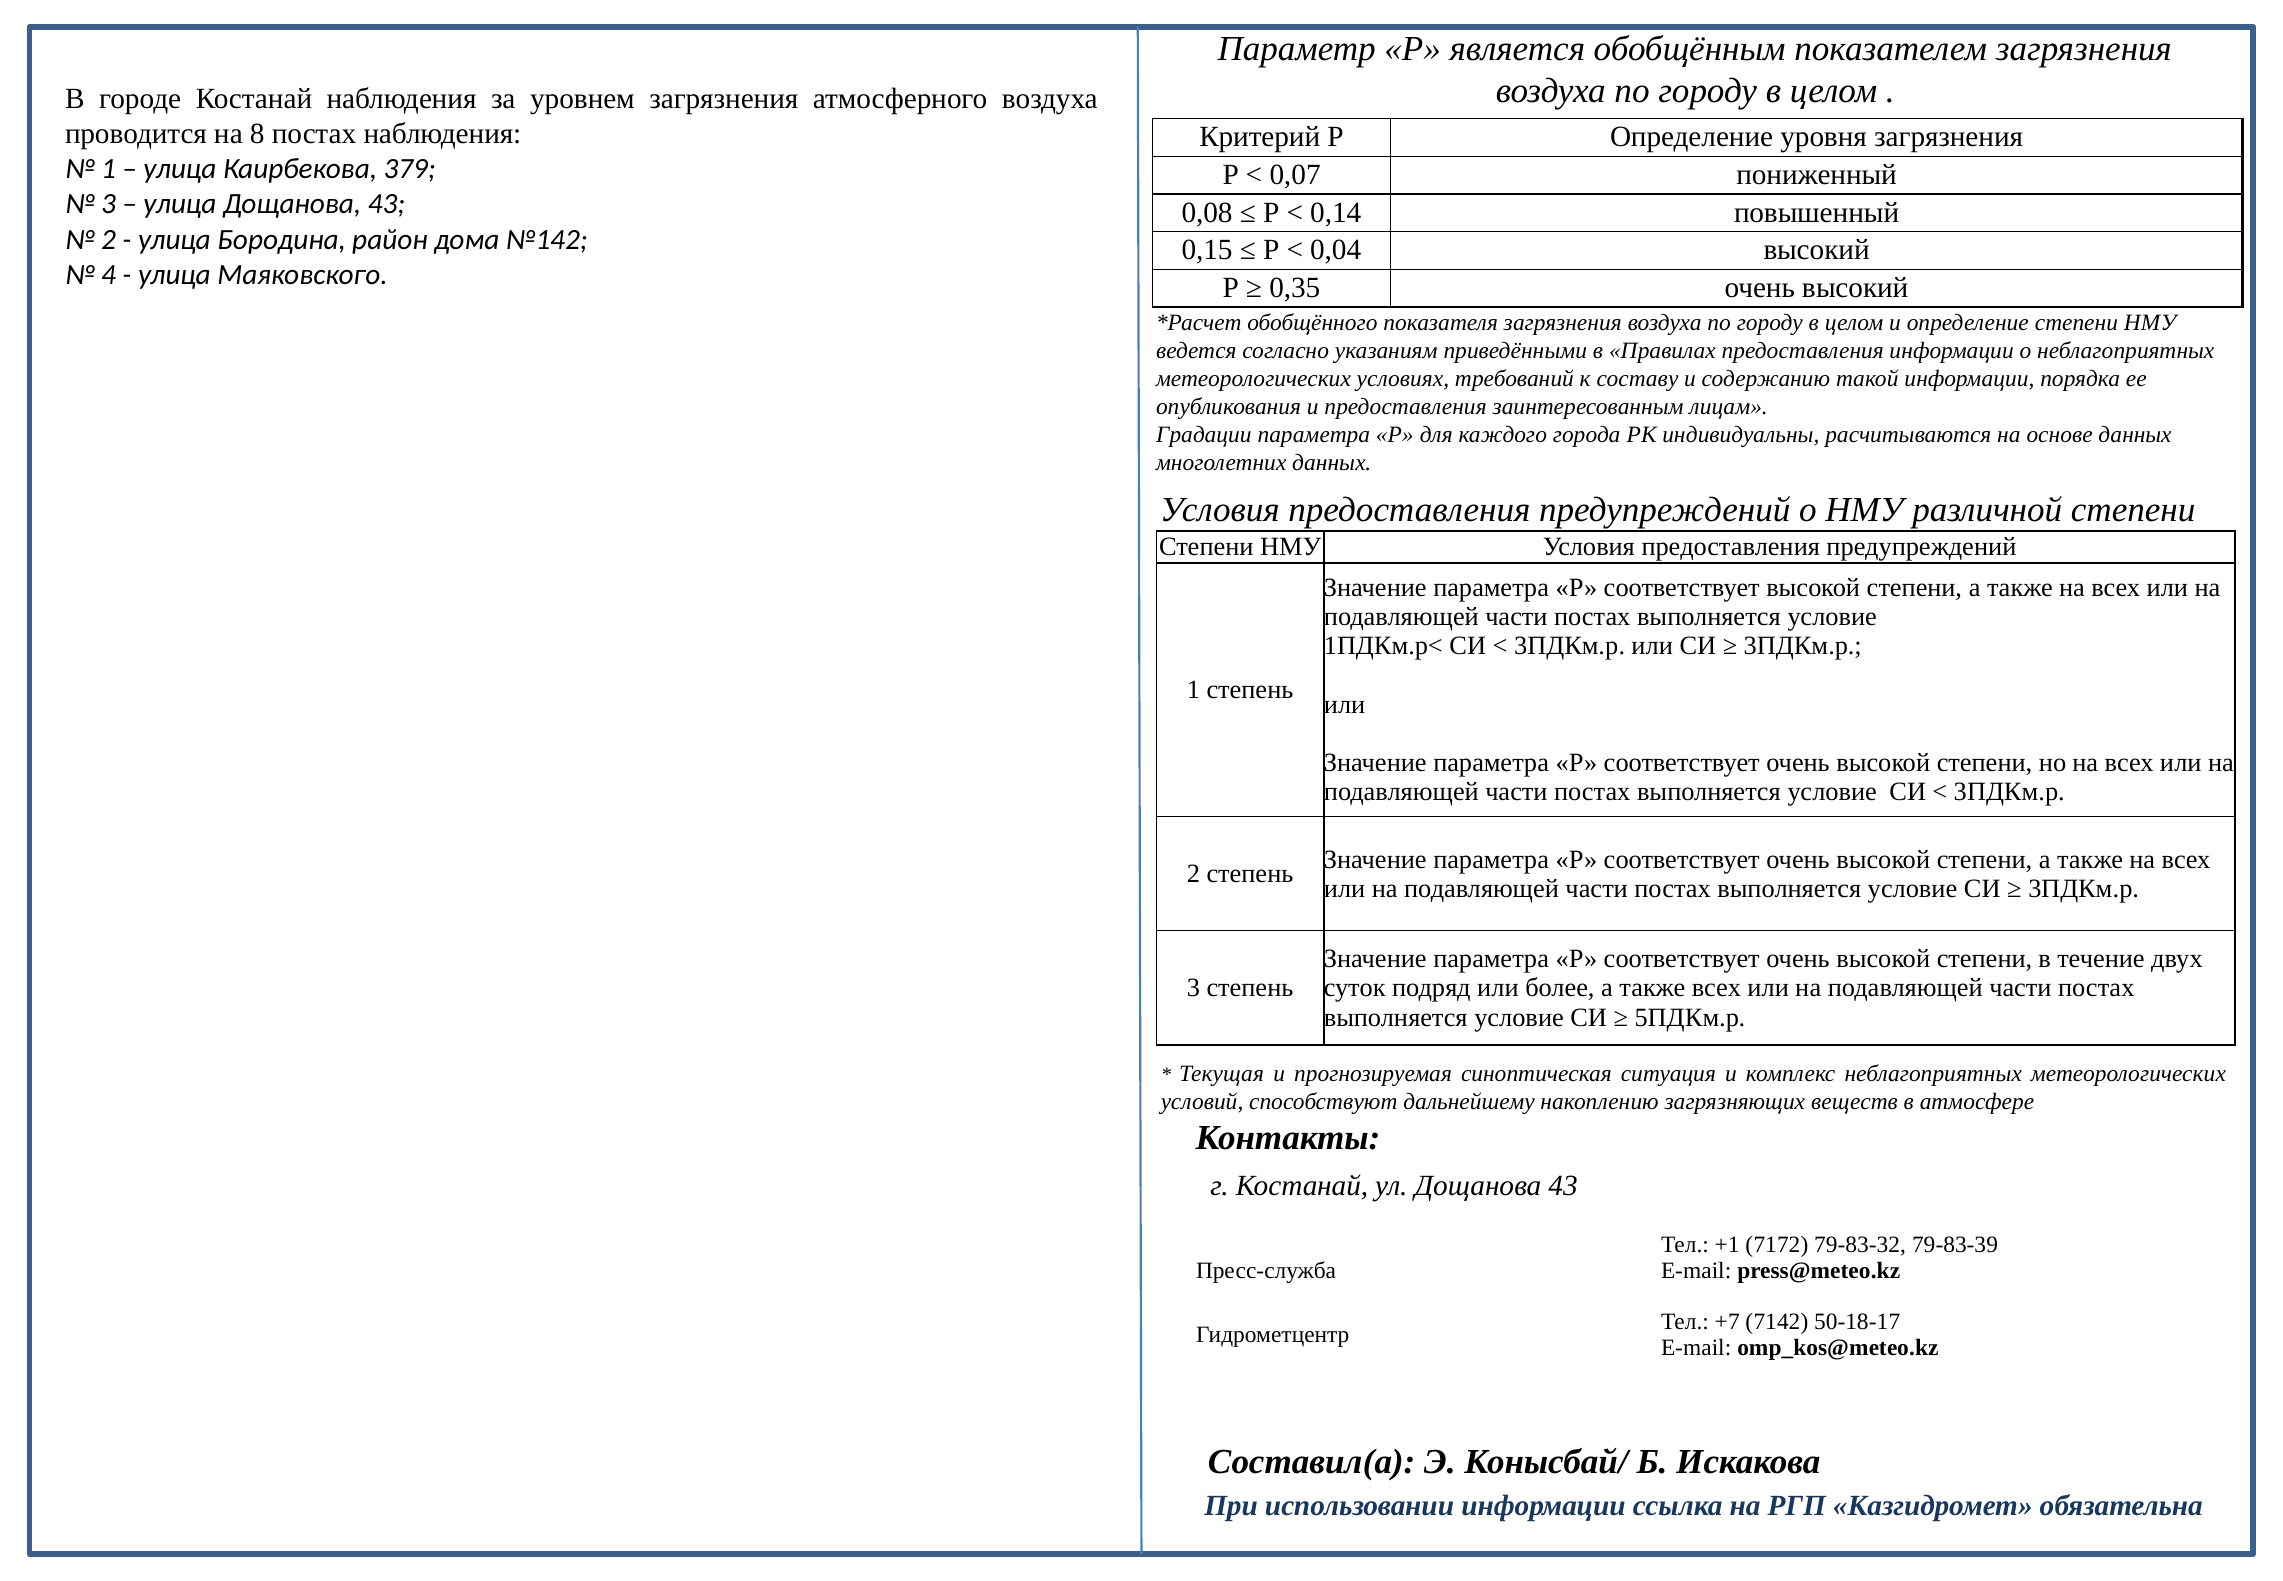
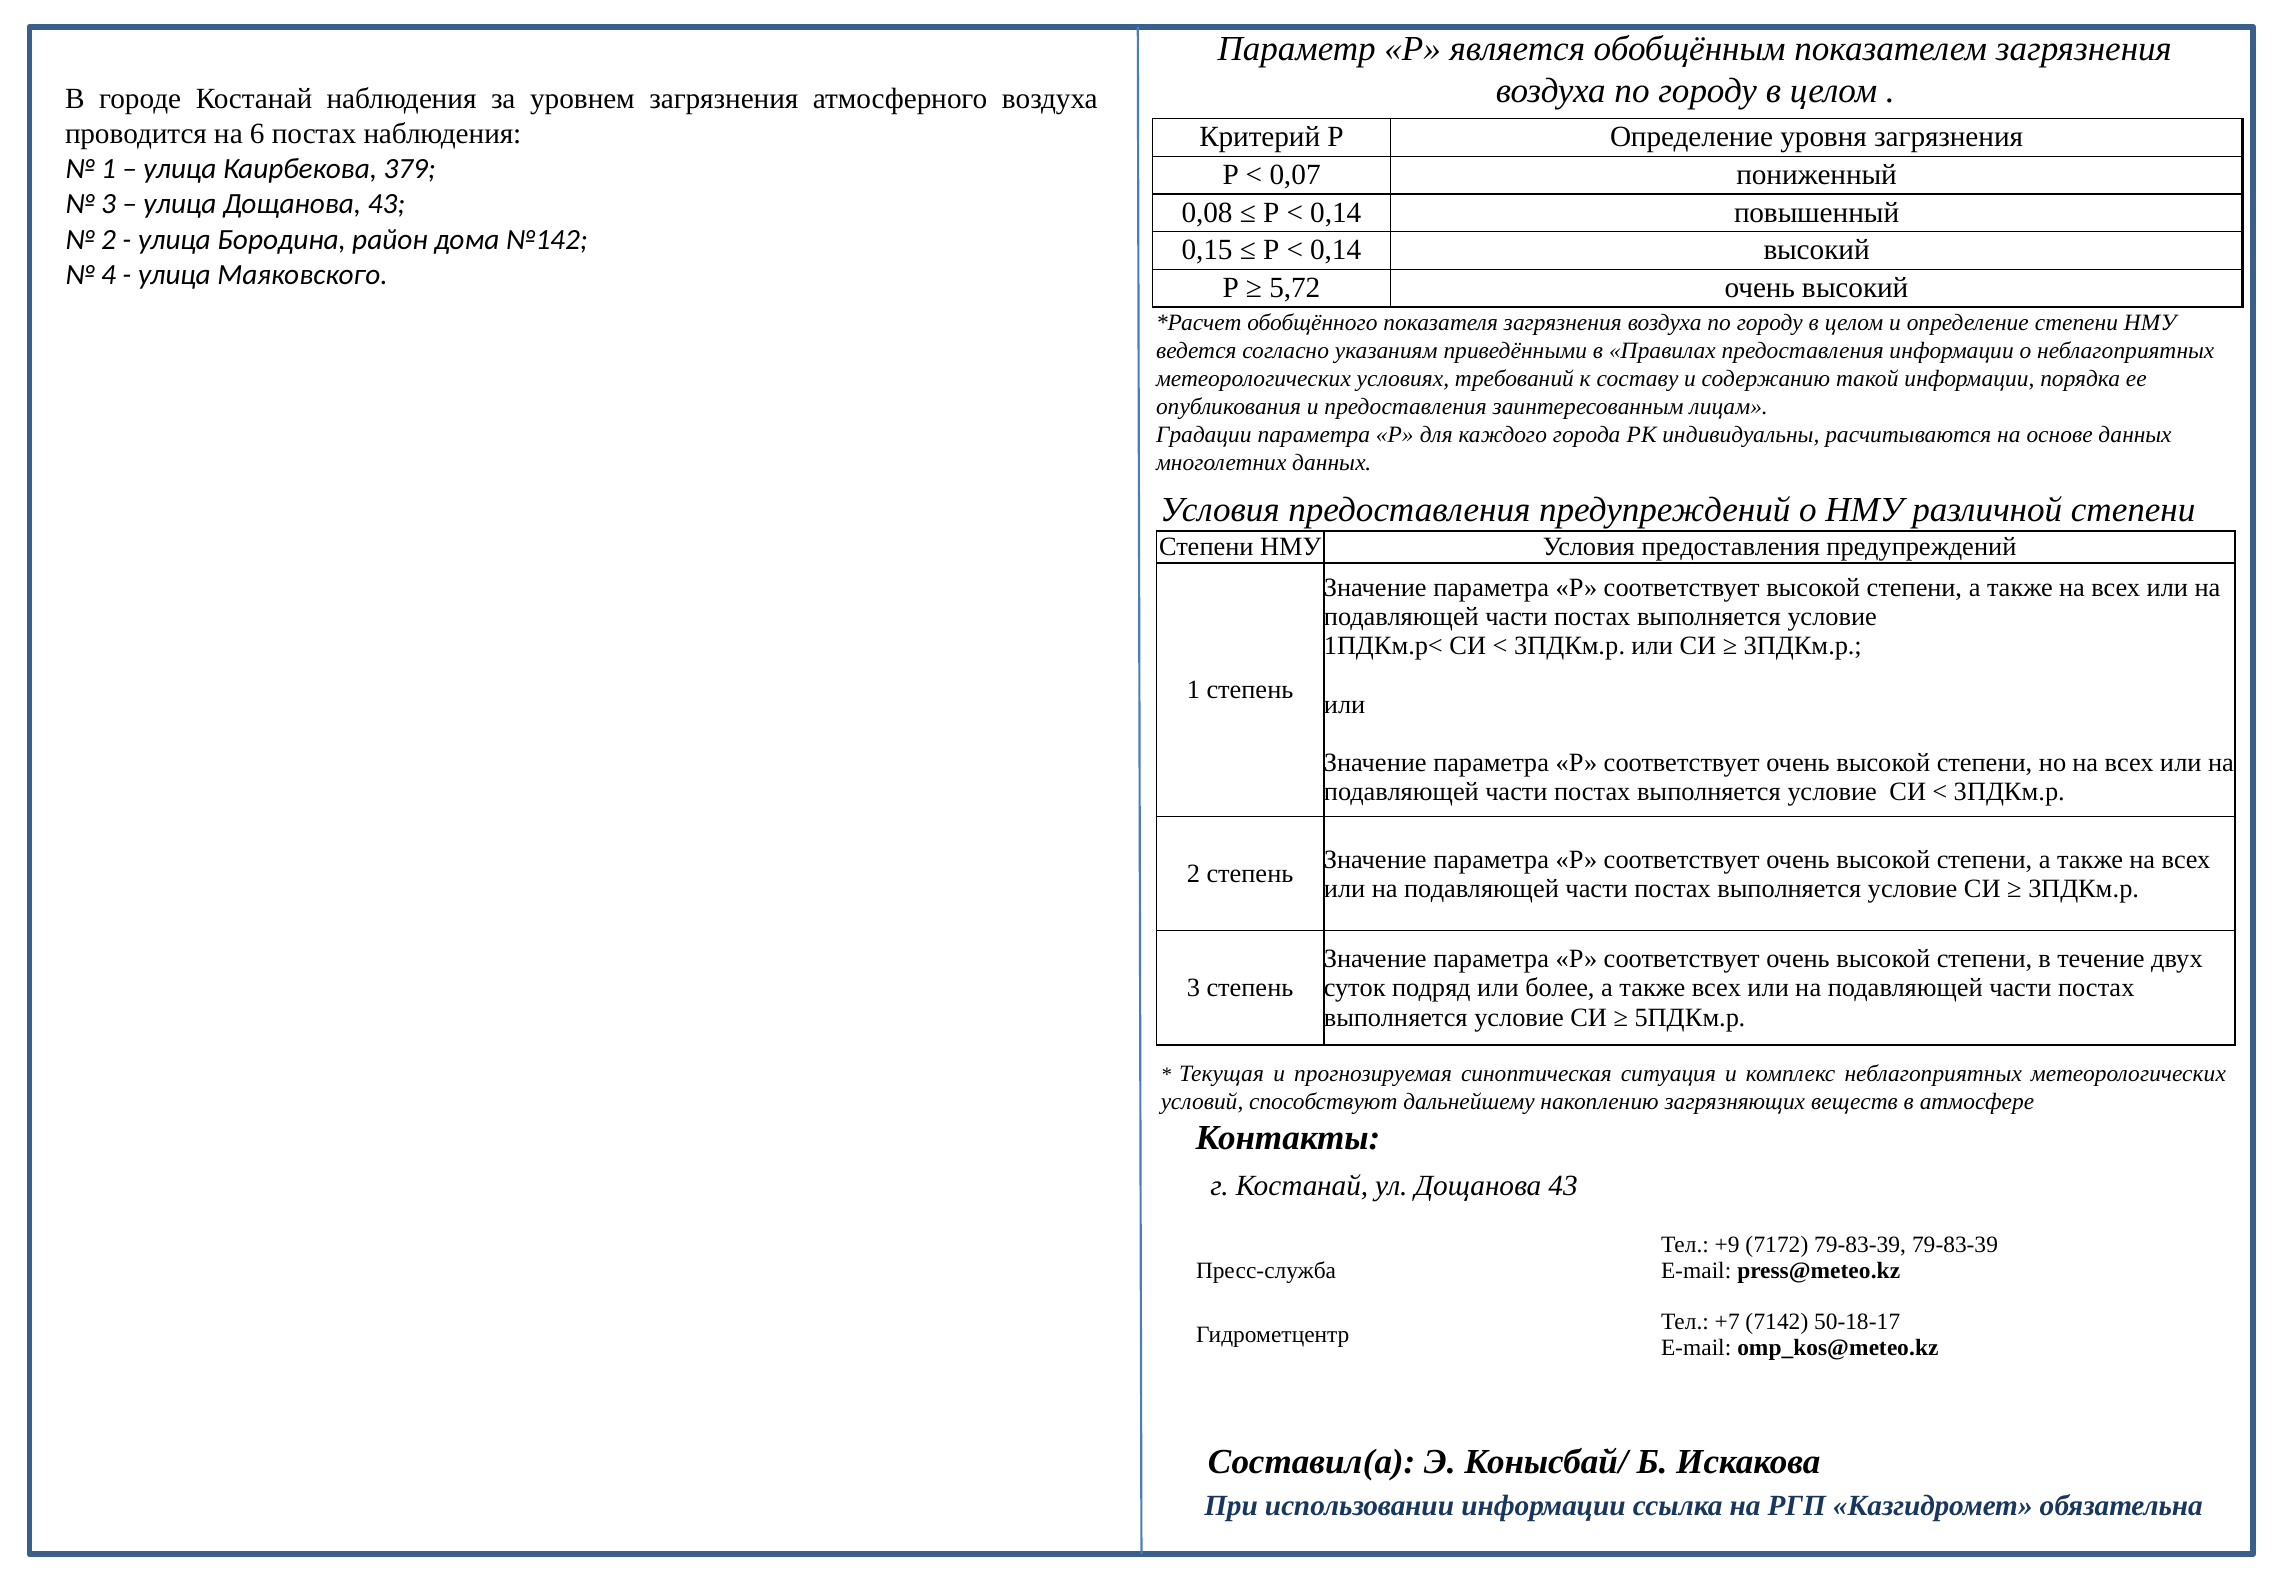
8: 8 -> 6 (257, 134)
0,04: 0,04 -> 0,14 (1336, 250)
0,35: 0,35 -> 5,72 (1295, 288)
+1: +1 -> +9 (1727, 1244)
7172 79-83-32: 79-83-32 -> 79-83-39 (1860, 1244)
